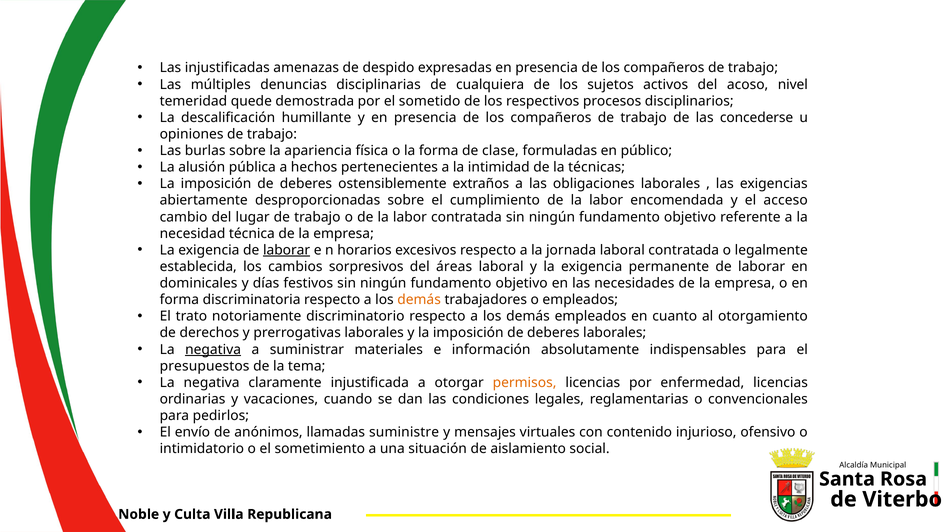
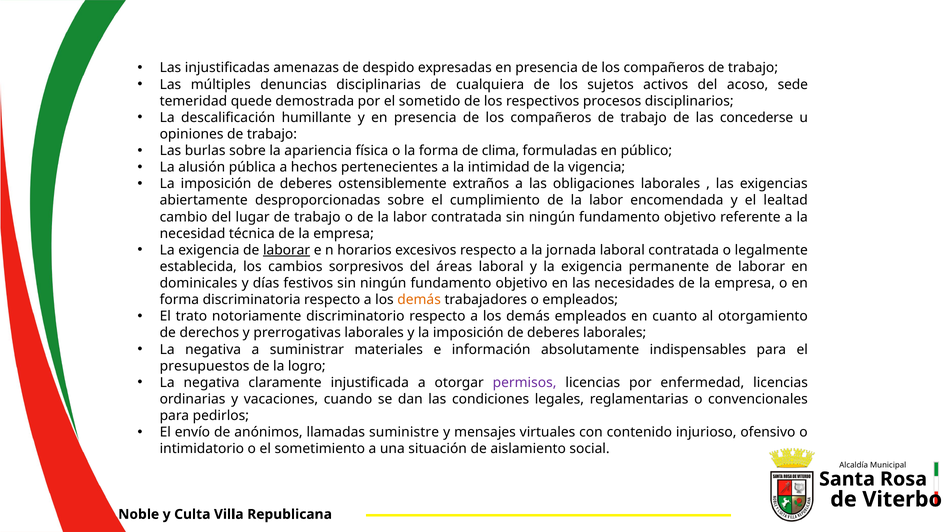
nivel: nivel -> sede (793, 85)
clase: clase -> clima (501, 151)
técnicas: técnicas -> vigencia (597, 167)
acceso: acceso -> lealtad (786, 200)
negativa underline: present -> none (213, 350)
tema: tema -> logro (307, 366)
permisos colour: orange -> purple (525, 383)
